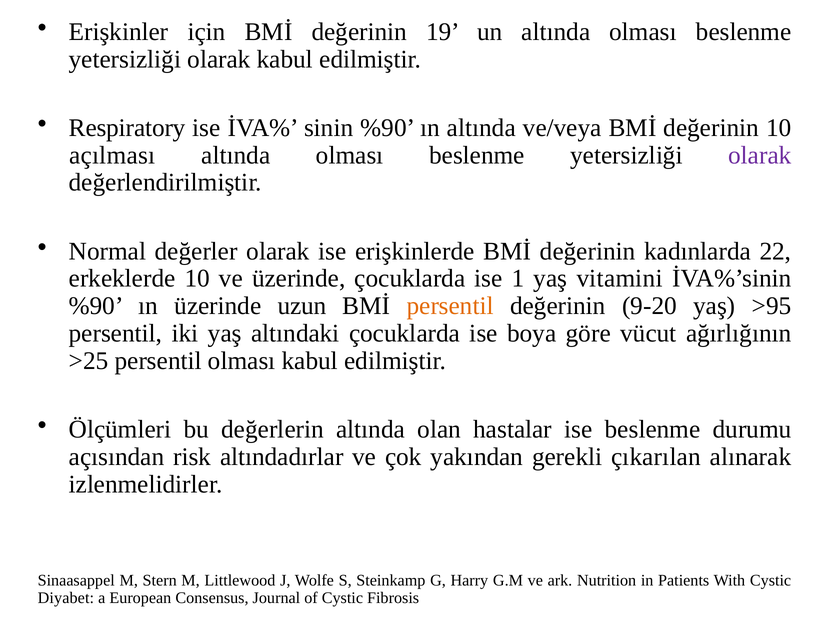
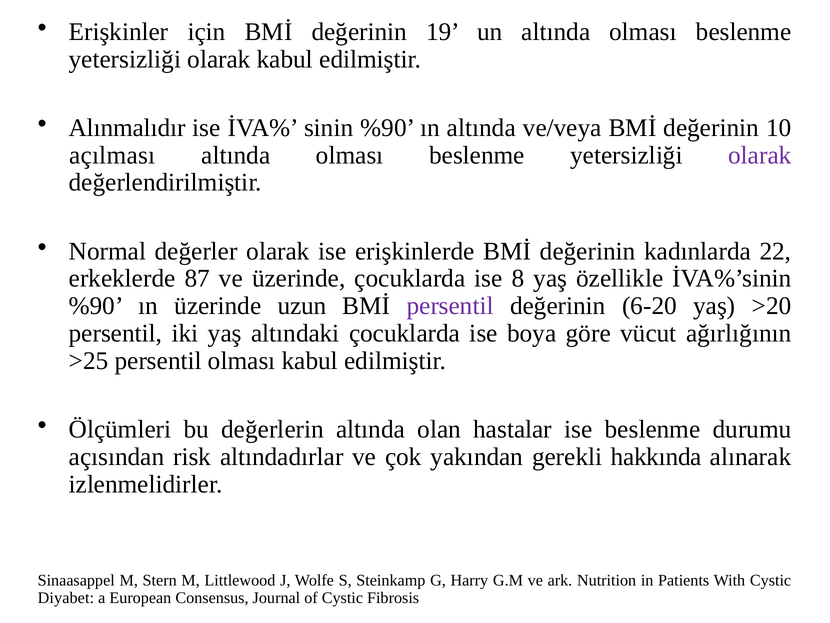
Respiratory: Respiratory -> Alınmalıdır (127, 128)
erkeklerde 10: 10 -> 87 (197, 278)
1: 1 -> 8 (518, 278)
vitamini: vitamini -> özellikle (620, 278)
persentil colour: orange -> purple (450, 306)
9-20: 9-20 -> 6-20 (649, 306)
>95: >95 -> >20 (772, 306)
çıkarılan: çıkarılan -> hakkında (656, 456)
